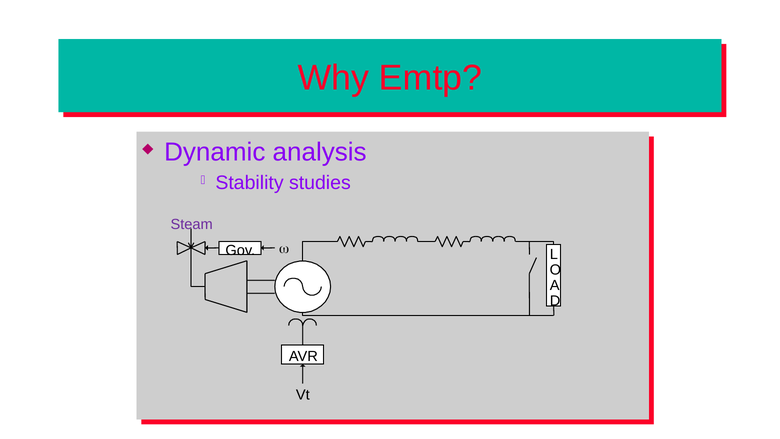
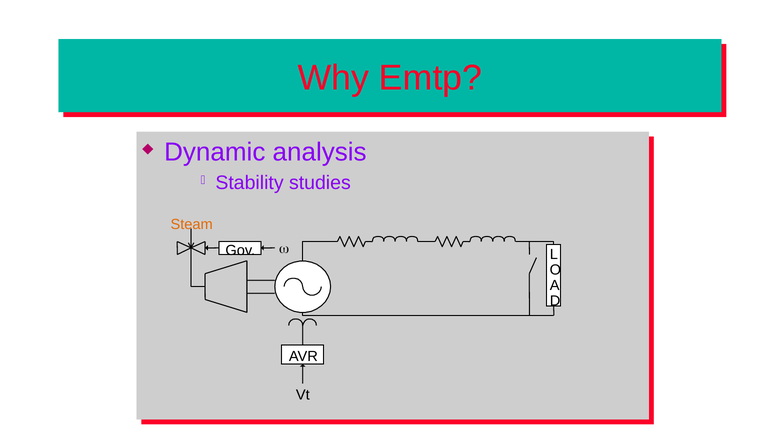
Steam colour: purple -> orange (192, 224)
